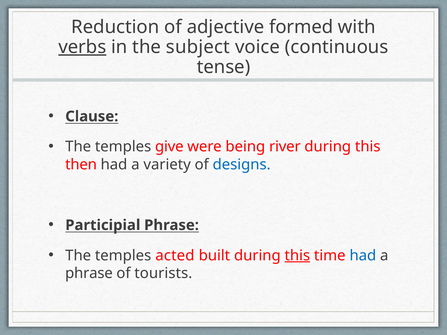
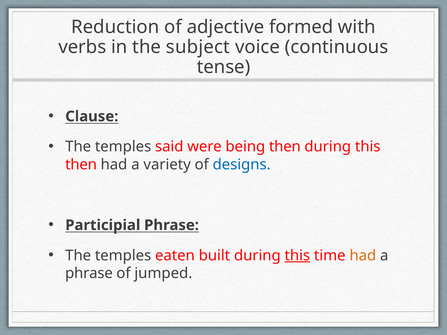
verbs underline: present -> none (82, 47)
give: give -> said (169, 147)
being river: river -> then (285, 147)
acted: acted -> eaten (175, 256)
had colour: blue -> orange (363, 256)
tourists: tourists -> jumped (163, 274)
